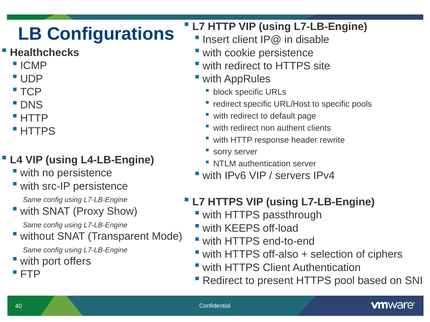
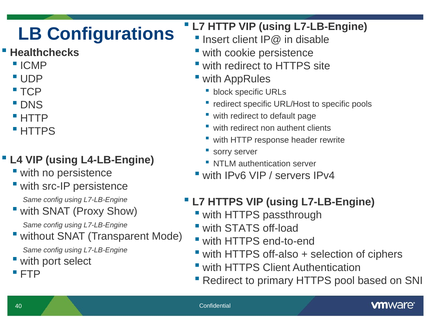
KEEPS: KEEPS -> STATS (242, 229)
offers: offers -> select (77, 262)
present: present -> primary (275, 281)
